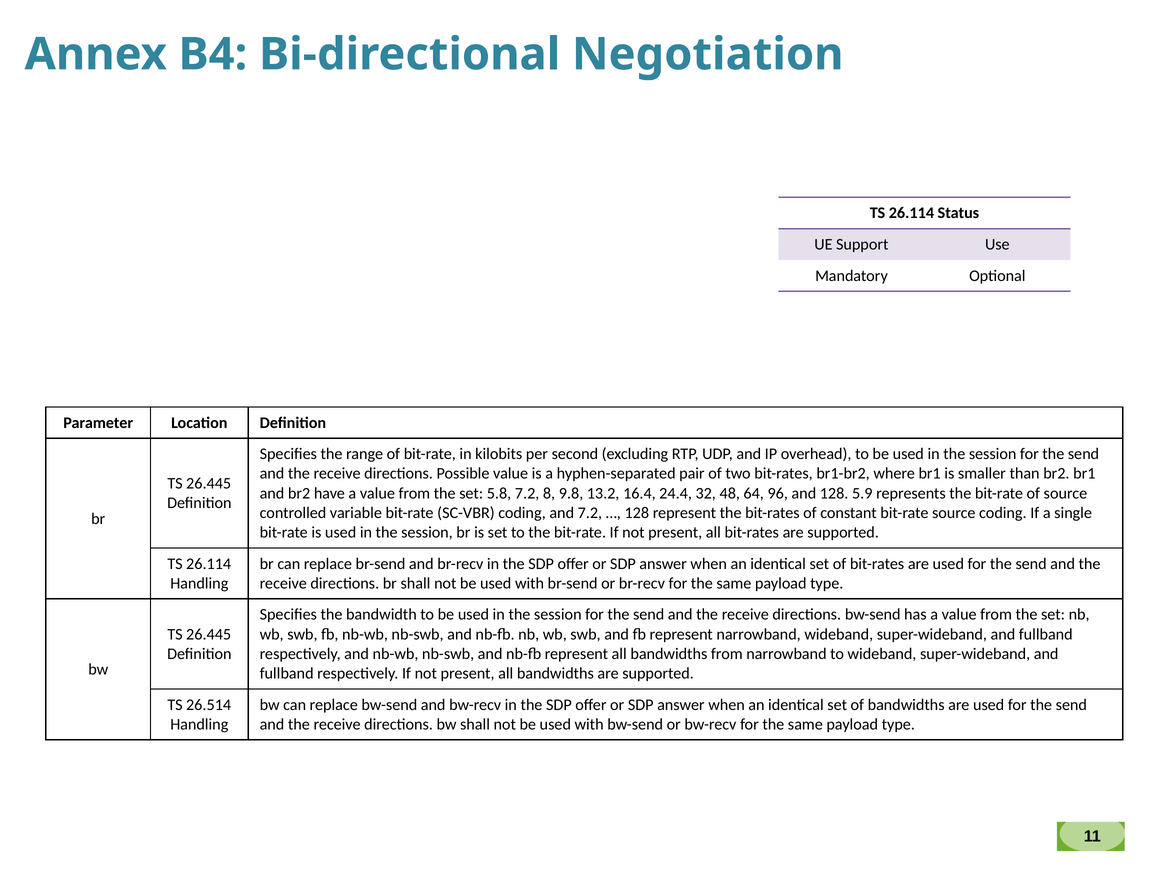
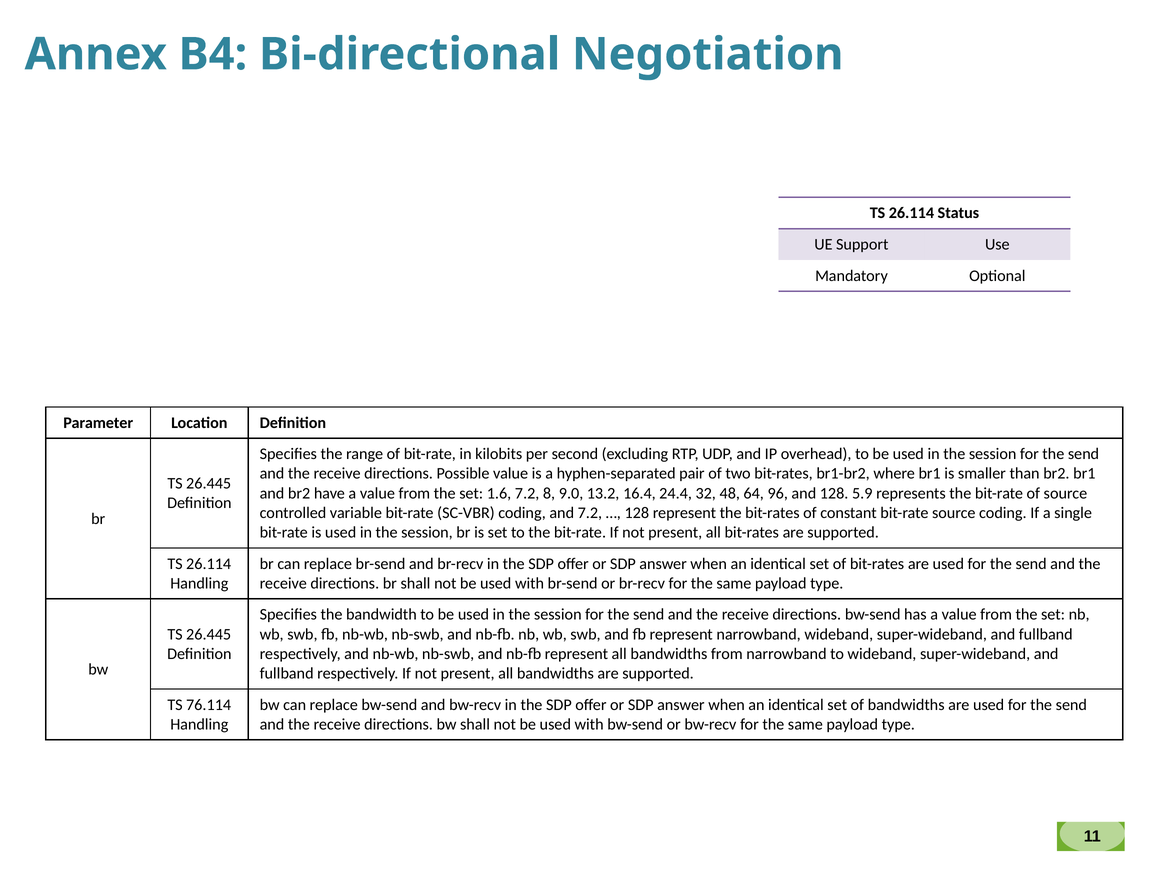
5.8: 5.8 -> 1.6 (499, 493)
9.8: 9.8 -> 9.0 (571, 493)
26.514: 26.514 -> 76.114 (209, 705)
